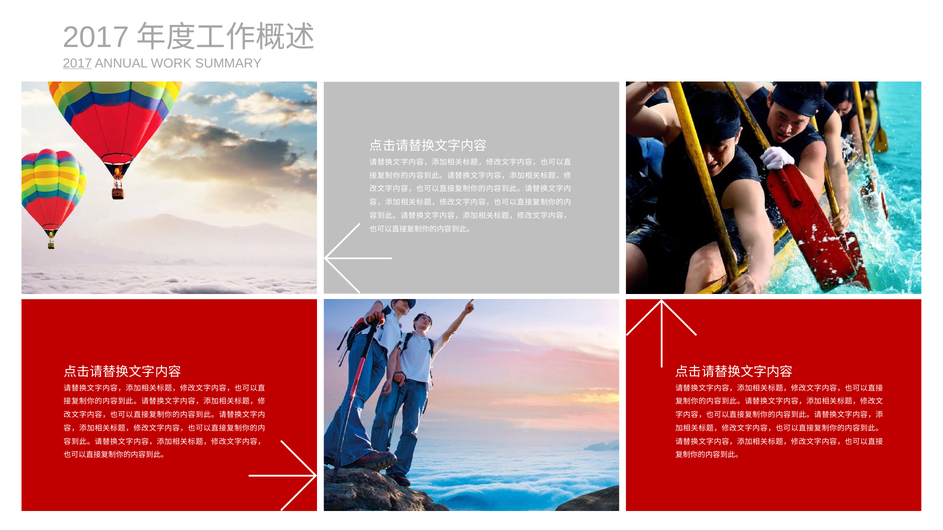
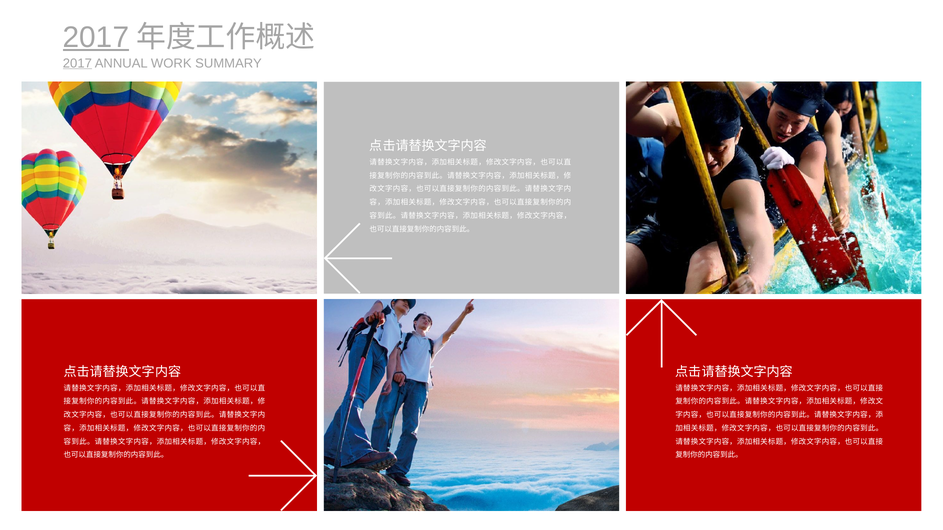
2017 underline: none -> present (96, 37)
